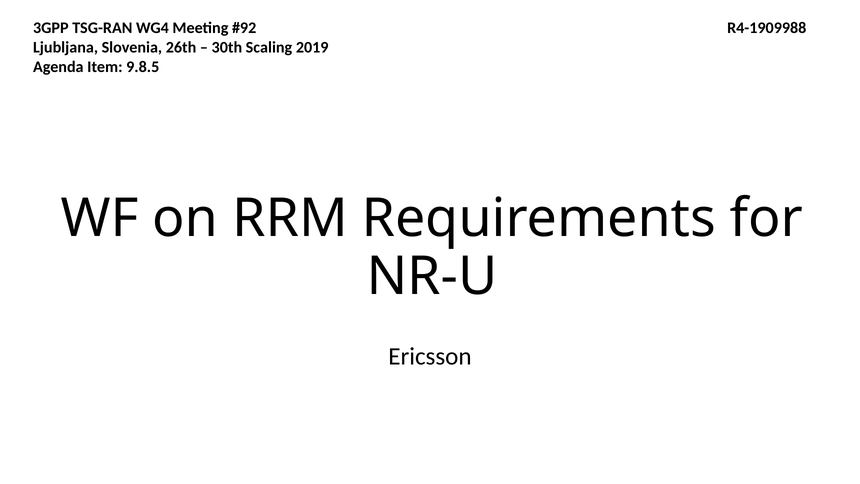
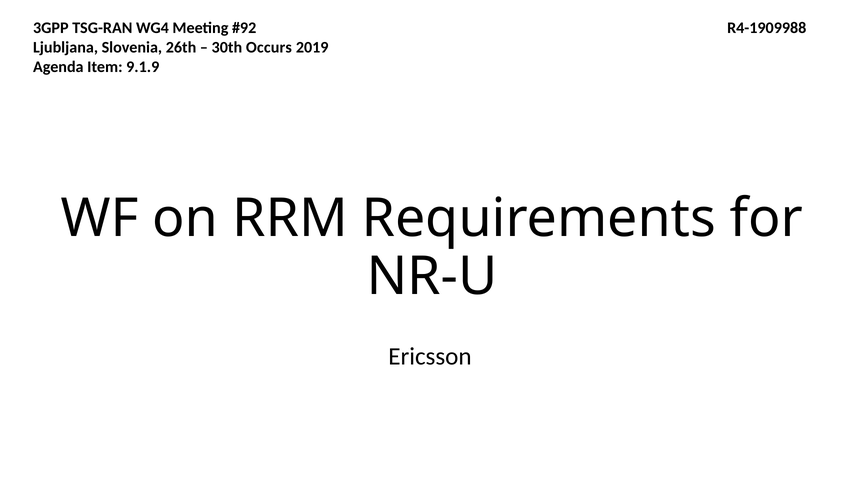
Scaling: Scaling -> Occurs (269, 47)
9.8.5: 9.8.5 -> 9.1.9 (143, 67)
